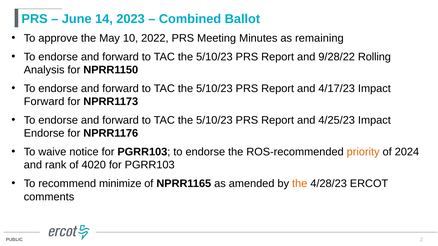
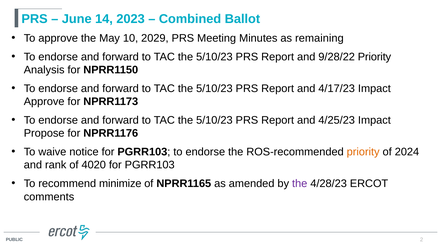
2022: 2022 -> 2029 (155, 38)
9/28/22 Rolling: Rolling -> Priority (374, 57)
Forward: Forward -> Approve (44, 102)
Endorse: Endorse -> Propose (44, 134)
the colour: orange -> purple (300, 184)
